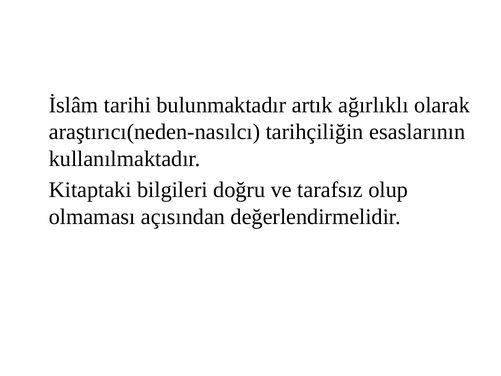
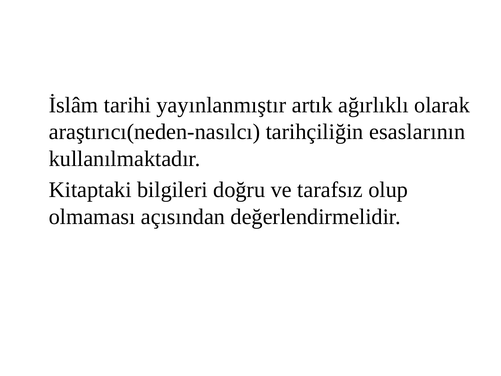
bulunmaktadır: bulunmaktadır -> yayınlanmıştır (221, 105)
